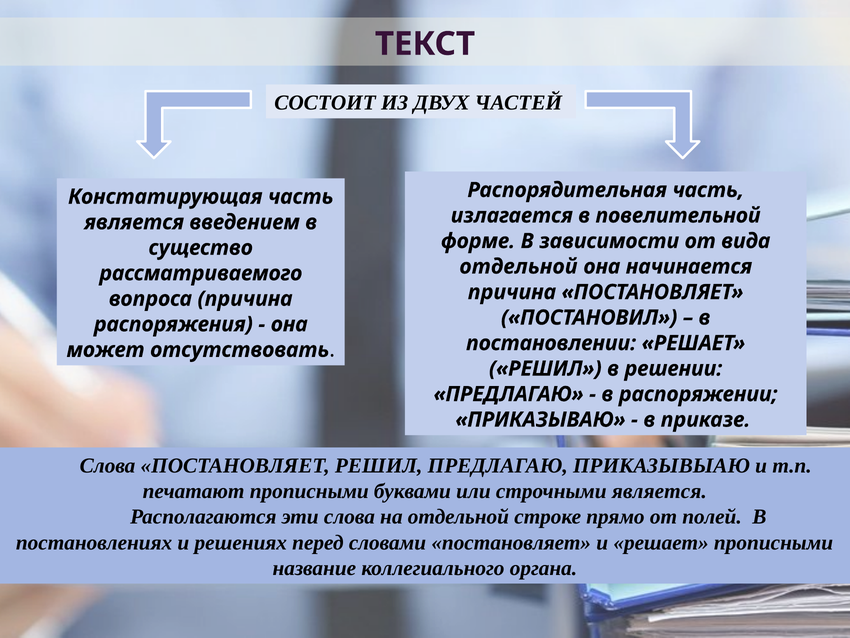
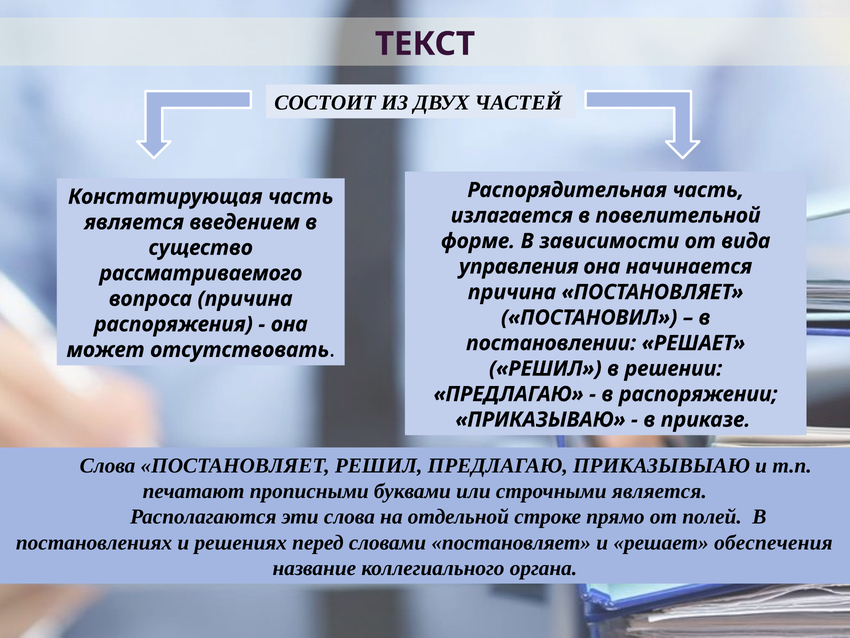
отдельной: отдельной -> управления (519, 266)
решает прописными: прописными -> обеспечения (773, 542)
